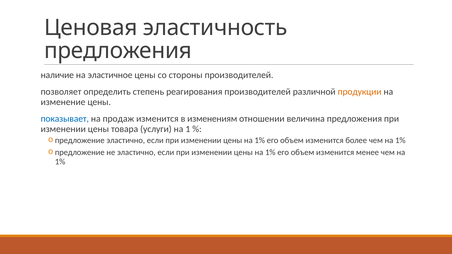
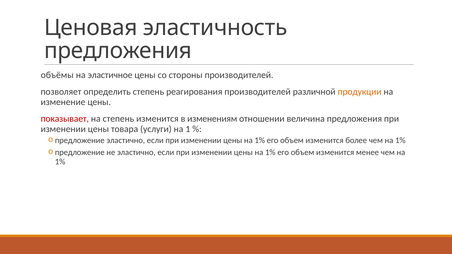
наличие: наличие -> объёмы (57, 75)
показывает colour: blue -> red (65, 119)
на продаж: продаж -> степень (118, 119)
